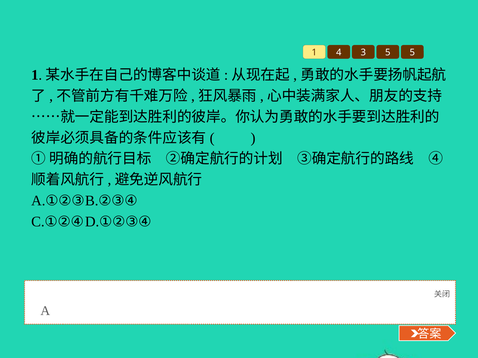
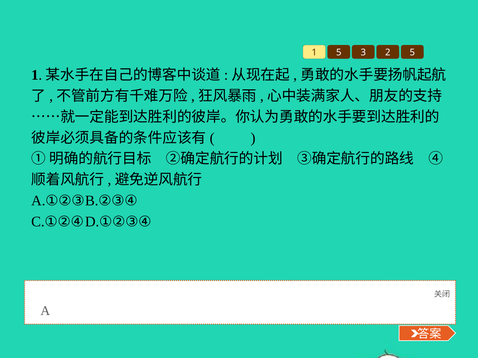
1 4: 4 -> 5 (339, 53)
3 5: 5 -> 2 (388, 53)
